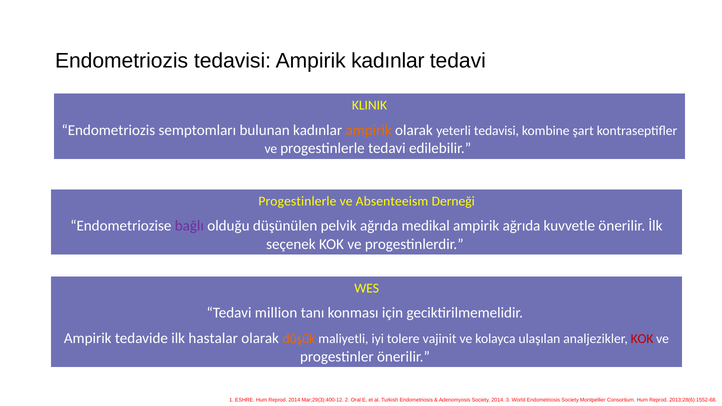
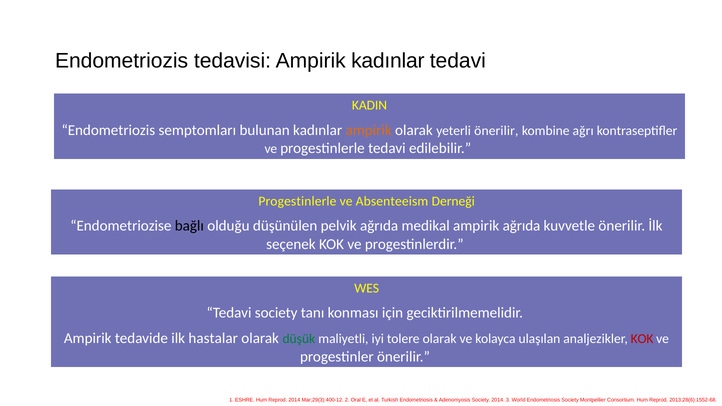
KLINIK: KLINIK -> KADIN (370, 105)
yeterli tedavisi: tedavisi -> önerilir (496, 131)
şart: şart -> ağrı (583, 131)
bağlı colour: purple -> black (189, 226)
Tedavi million: million -> society (276, 313)
düşük colour: orange -> green (299, 339)
tolere vajinit: vajinit -> olarak (440, 339)
